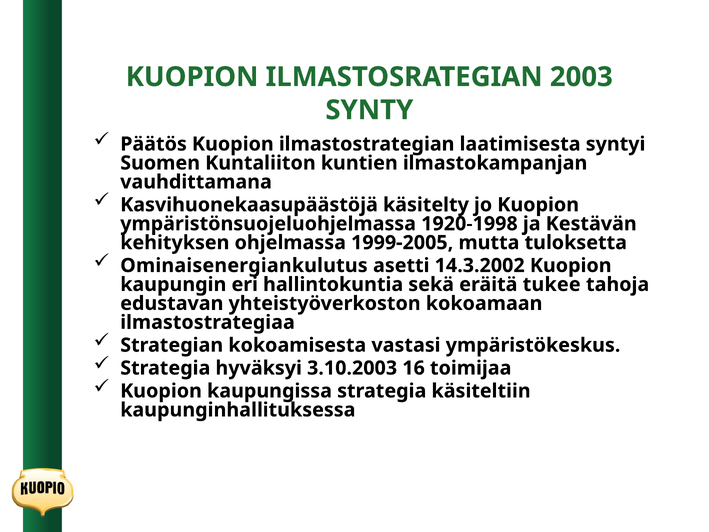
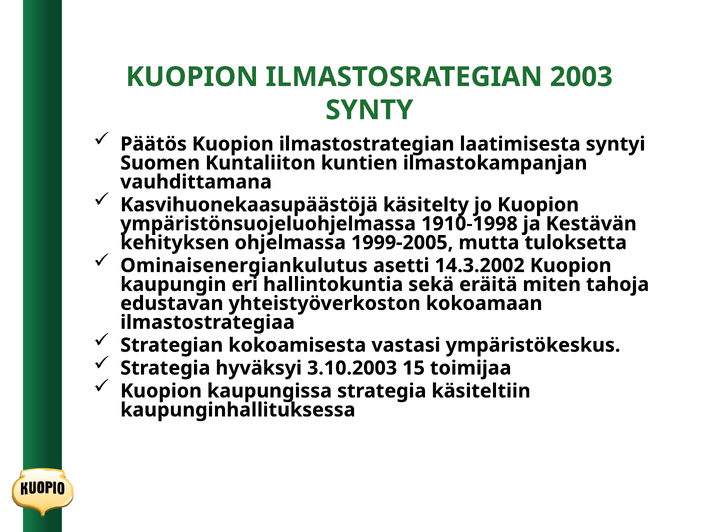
1920-1998: 1920-1998 -> 1910-1998 (469, 224)
tukee: tukee -> miten (552, 284)
16: 16 -> 15 (414, 368)
